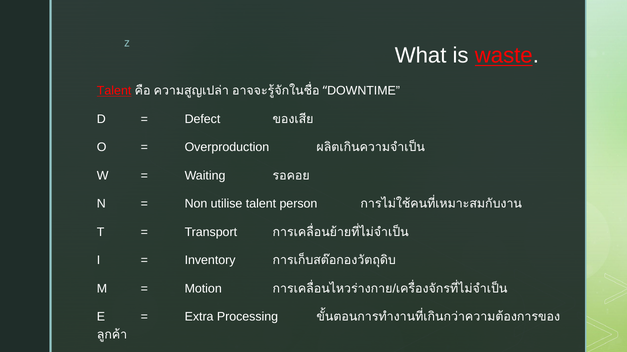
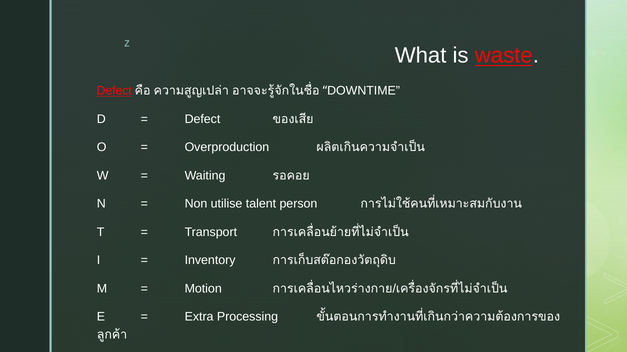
Talent: Talent -> Defect (114, 91)
